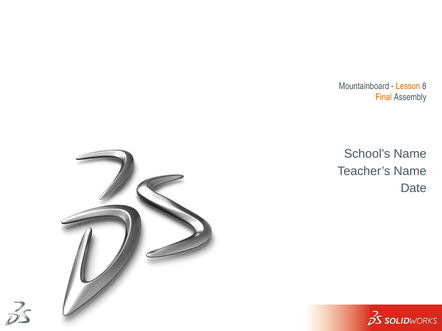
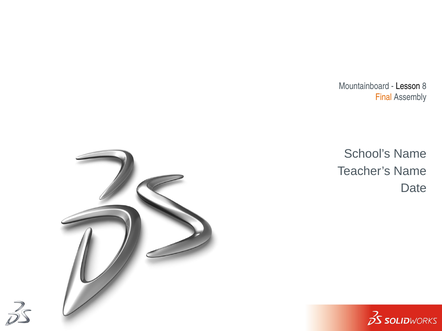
Lesson colour: orange -> black (408, 86)
